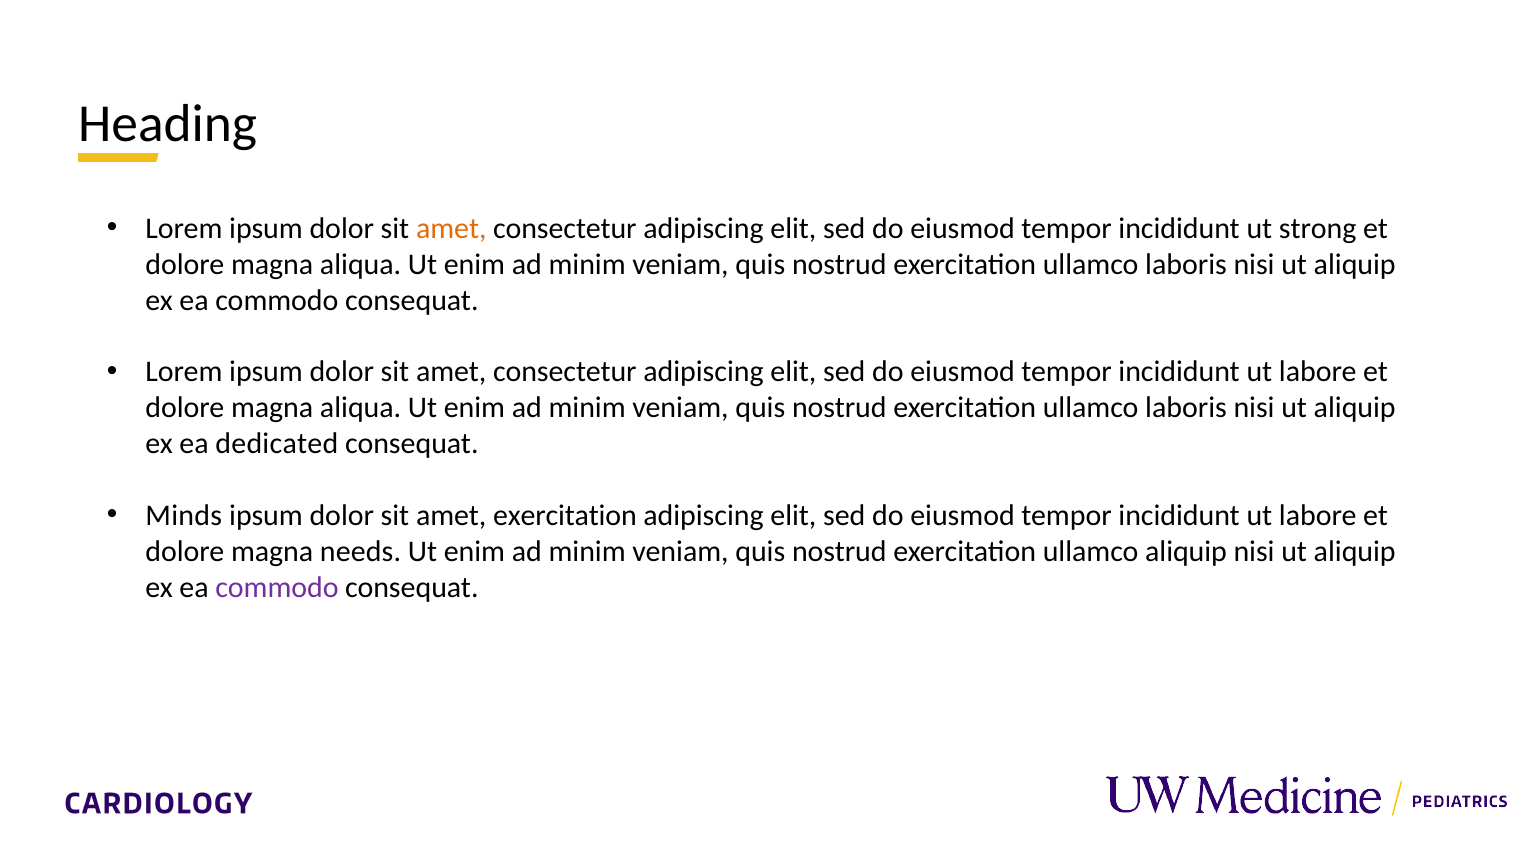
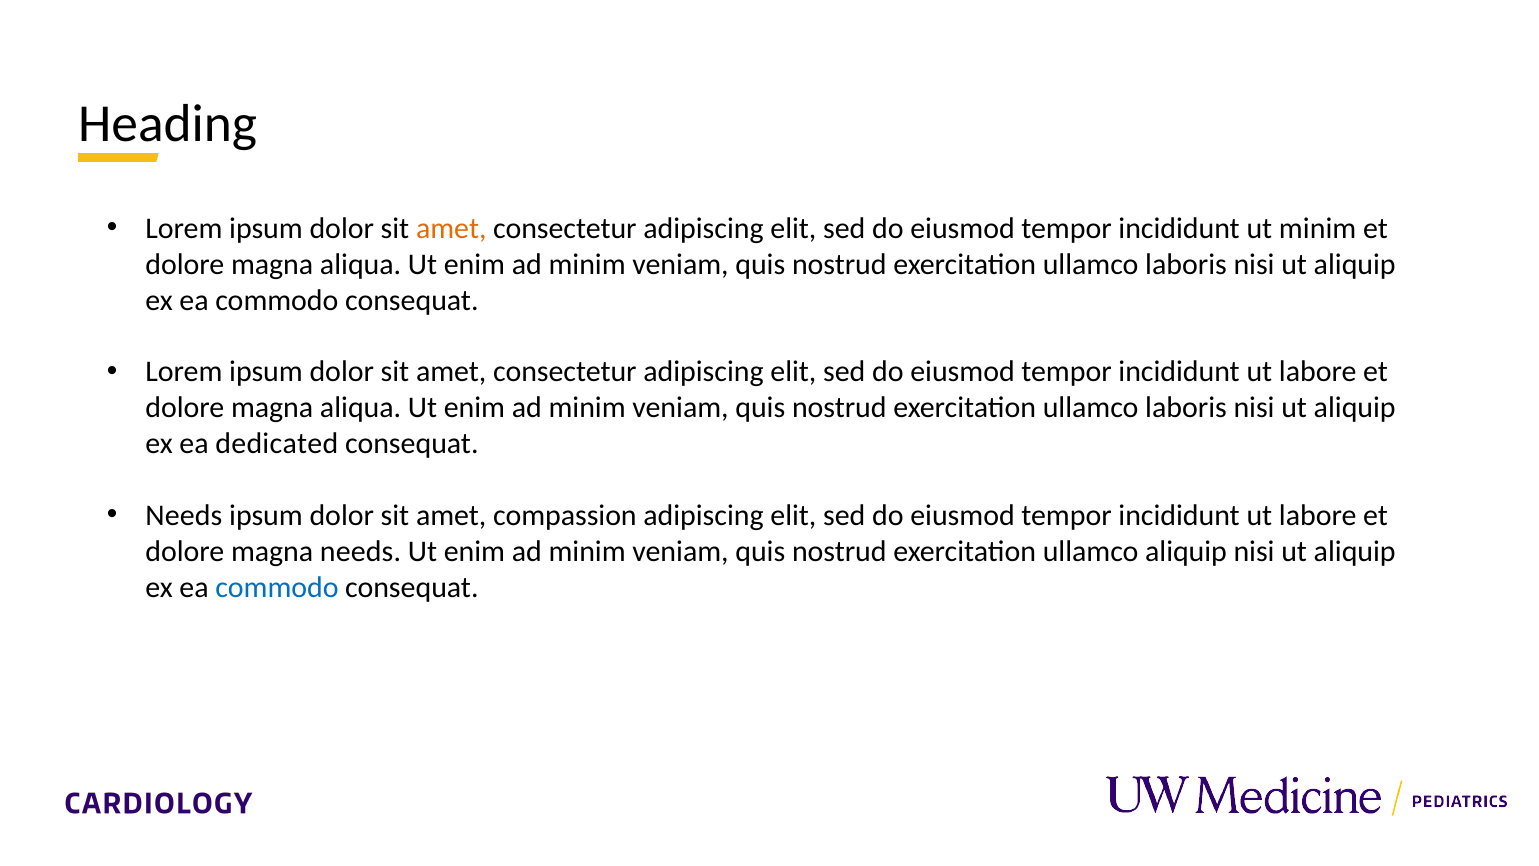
ut strong: strong -> minim (1318, 228)
Minds: Minds -> Needs (184, 515)
amet exercitation: exercitation -> compassion (565, 515)
commodo colour: purple -> blue (277, 587)
